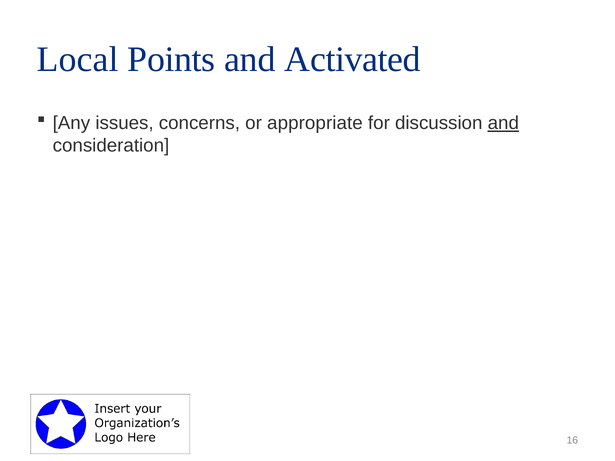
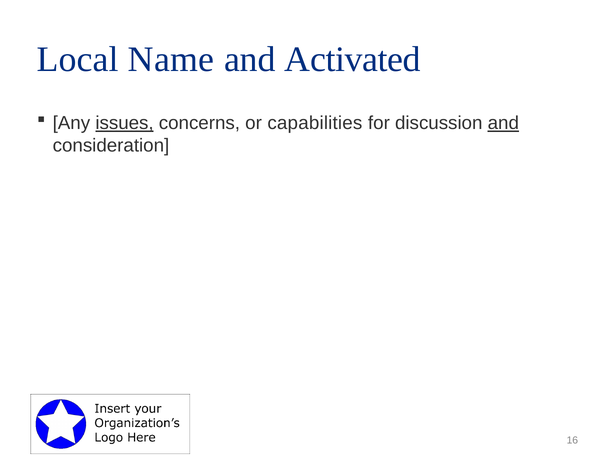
Points: Points -> Name (171, 59)
issues underline: none -> present (125, 123)
appropriate: appropriate -> capabilities (315, 123)
